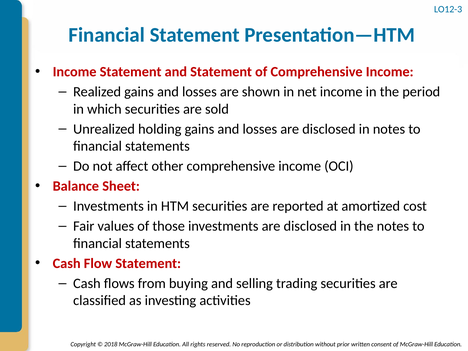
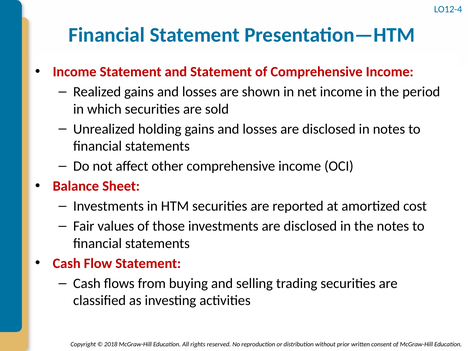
LO12-3: LO12-3 -> LO12-4 (448, 9)
